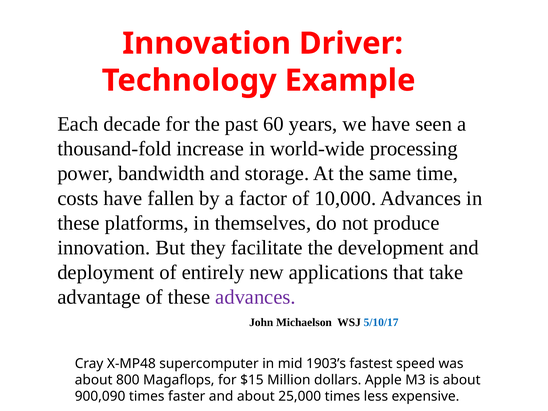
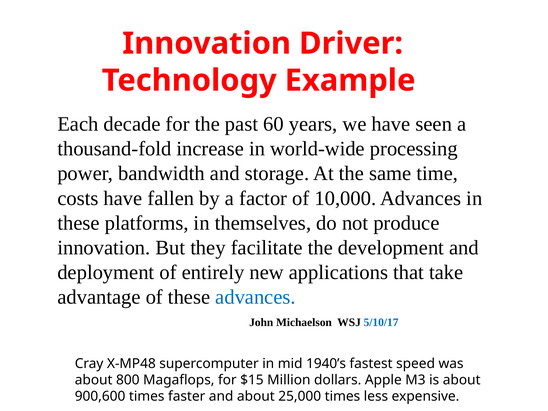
advances colour: purple -> blue (255, 297)
1903’s: 1903’s -> 1940’s (326, 364)
900,090: 900,090 -> 900,600 (100, 396)
